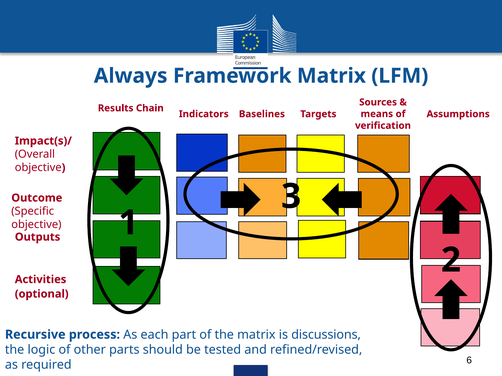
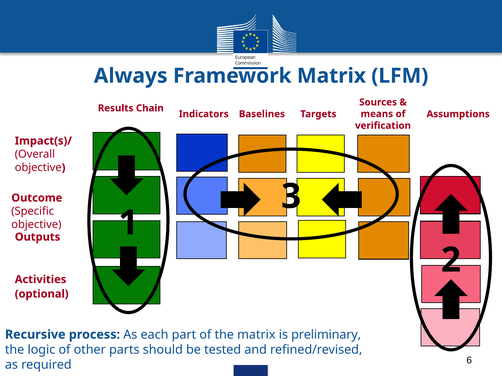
discussions: discussions -> preliminary (326, 335)
